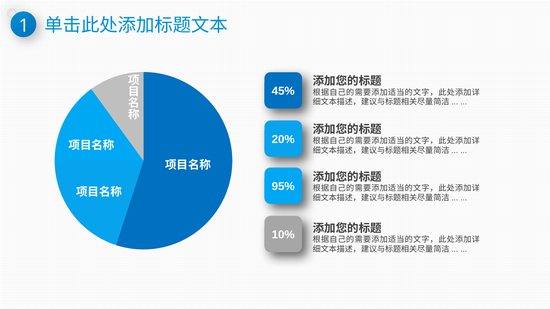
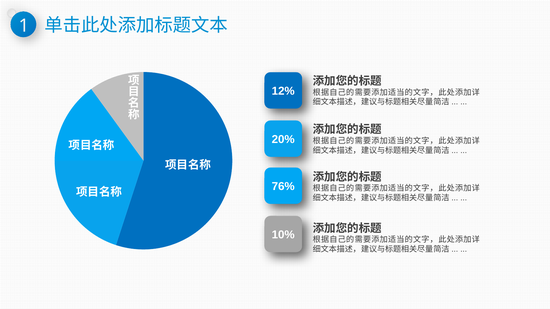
45%: 45% -> 12% (283, 91)
95%: 95% -> 76% (283, 187)
